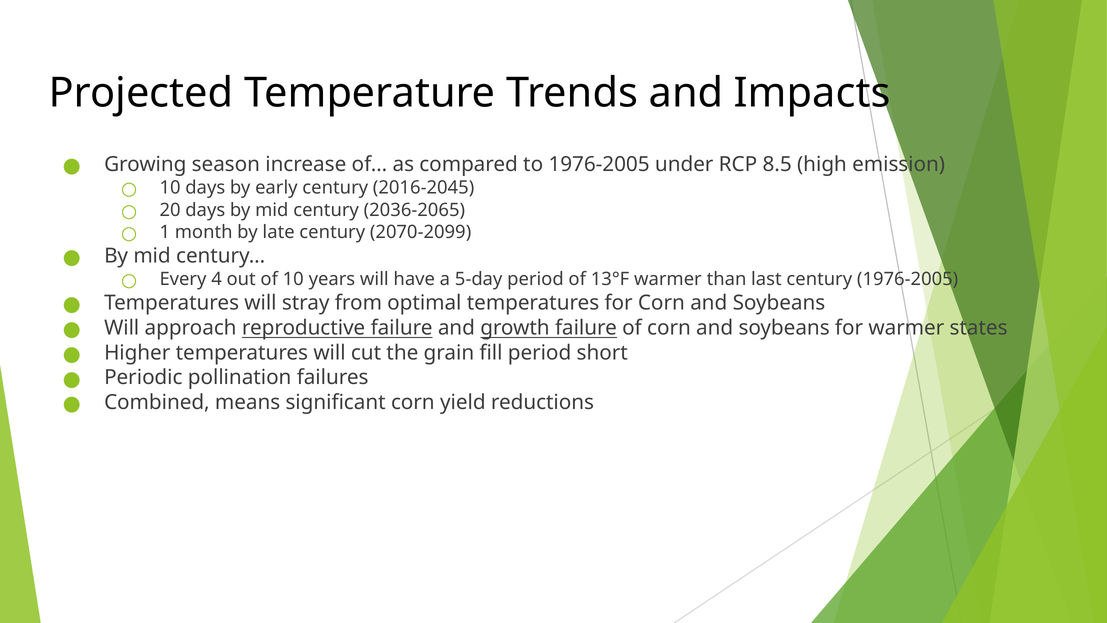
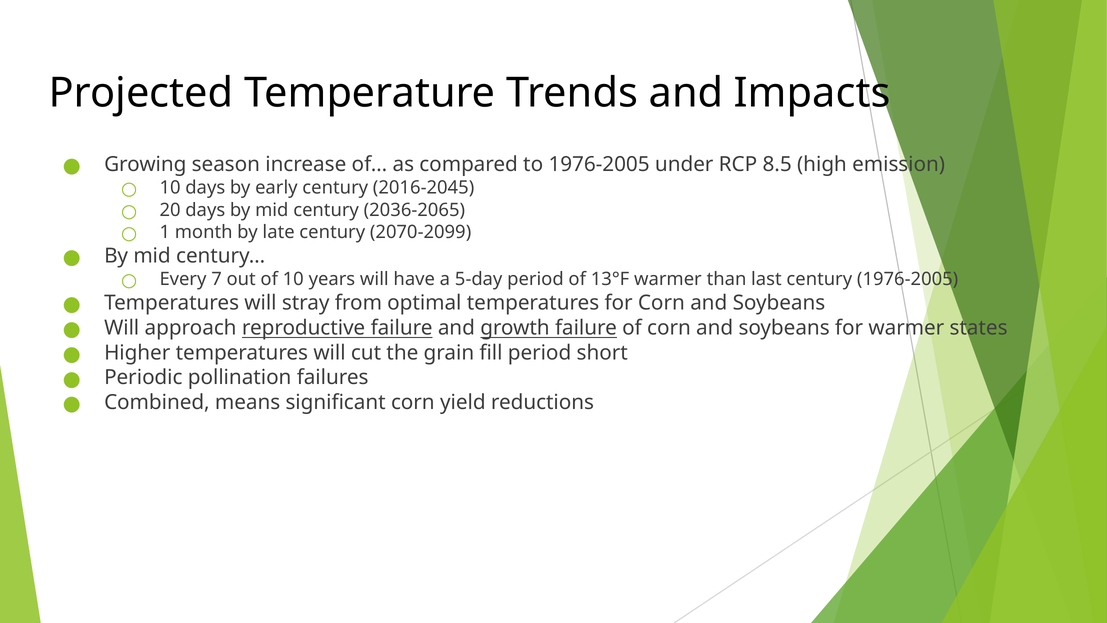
4: 4 -> 7 (217, 279)
